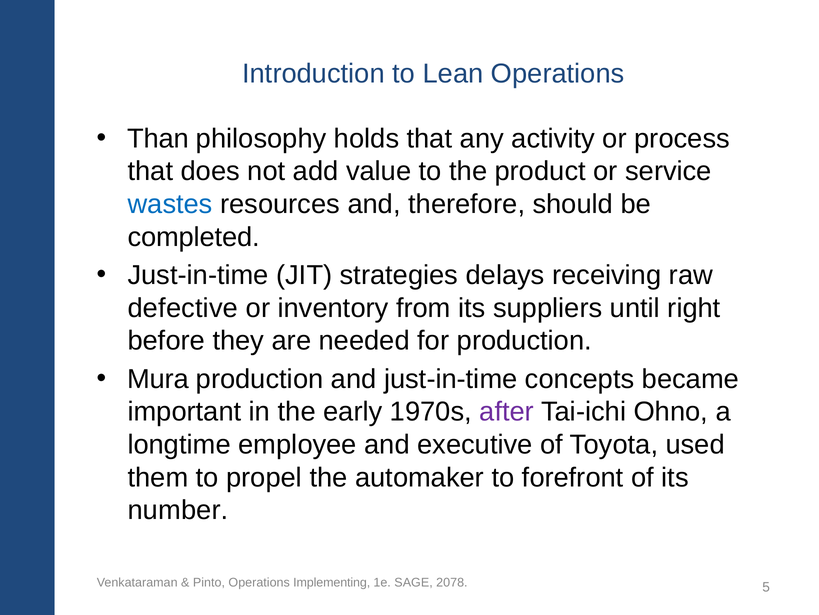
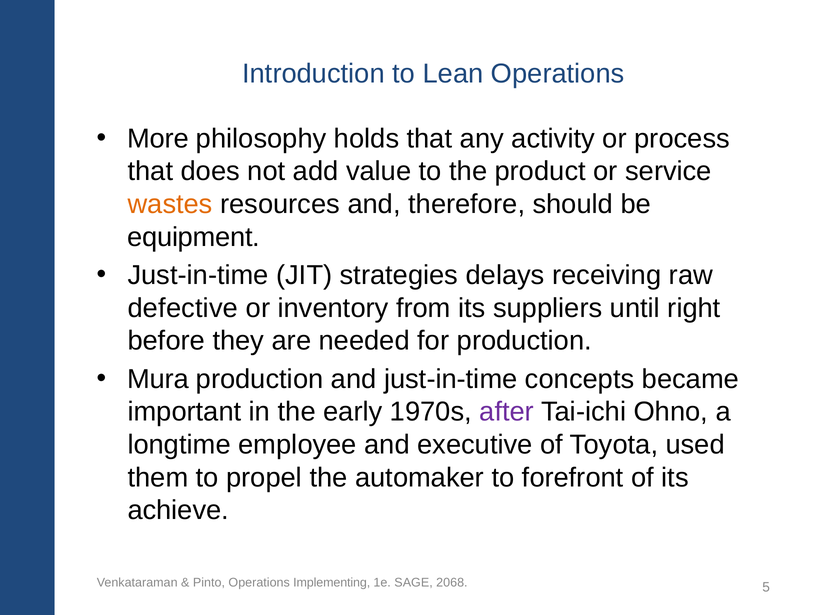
Than: Than -> More (158, 138)
wastes colour: blue -> orange (170, 204)
completed: completed -> equipment (194, 237)
number: number -> achieve (178, 510)
2078: 2078 -> 2068 (452, 582)
